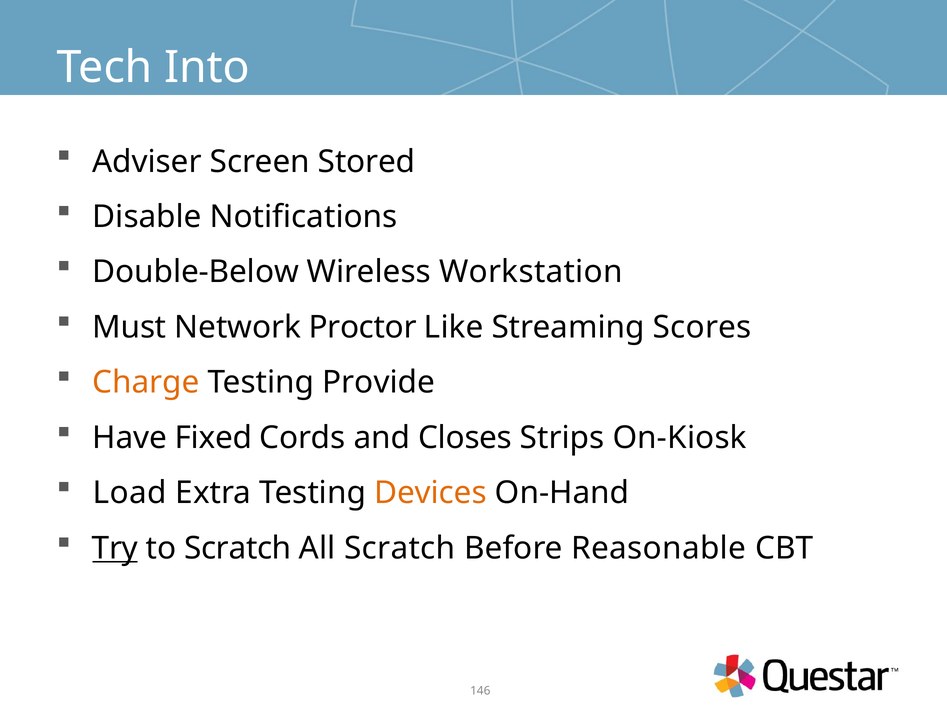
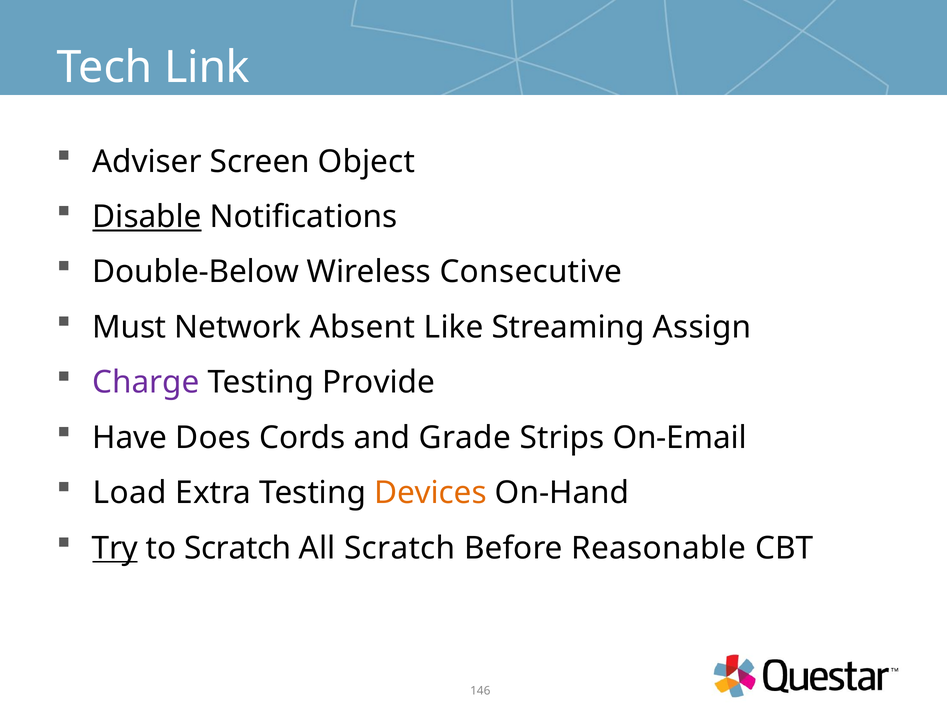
Into: Into -> Link (207, 68)
Stored: Stored -> Object (366, 162)
Disable underline: none -> present (147, 217)
Workstation: Workstation -> Consecutive (531, 272)
Proctor: Proctor -> Absent (362, 327)
Scores: Scores -> Assign (702, 327)
Charge colour: orange -> purple (146, 383)
Fixed: Fixed -> Does (213, 438)
Closes: Closes -> Grade (465, 438)
On-Kiosk: On-Kiosk -> On-Email (680, 438)
